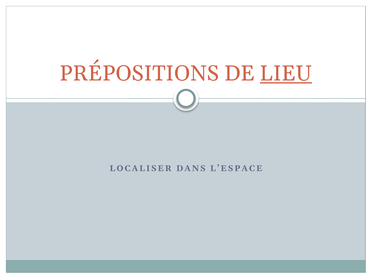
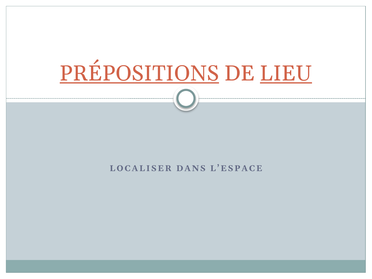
PRÉPOSITIONS underline: none -> present (139, 73)
